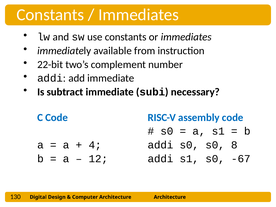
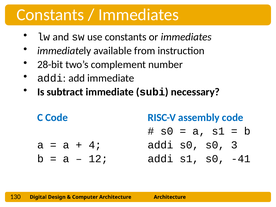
22-bit: 22-bit -> 28-bit (50, 64)
8: 8 -> 3 (234, 145)
-67: -67 -> -41 (241, 159)
